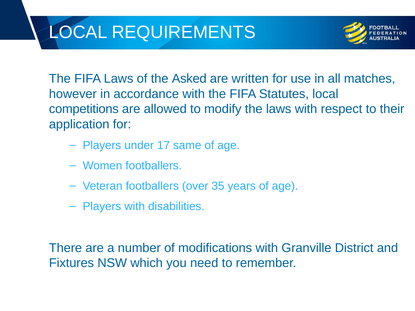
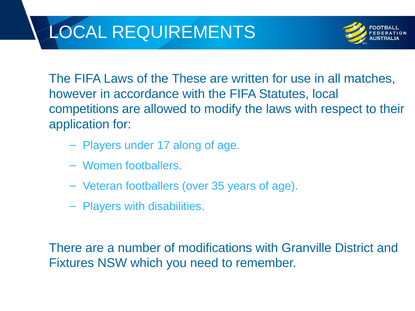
Asked: Asked -> These (189, 79)
same: same -> along (187, 145)
